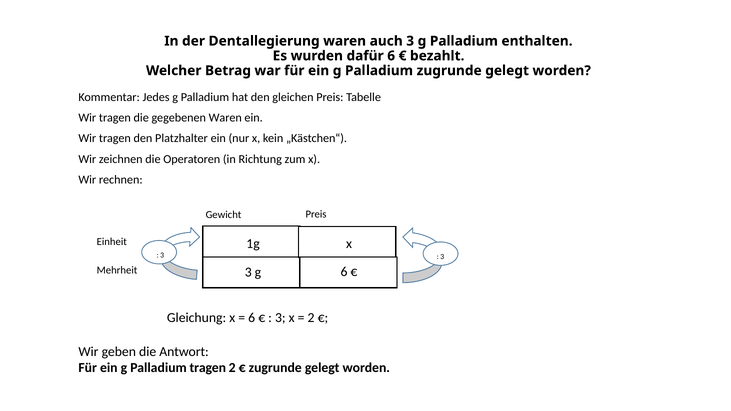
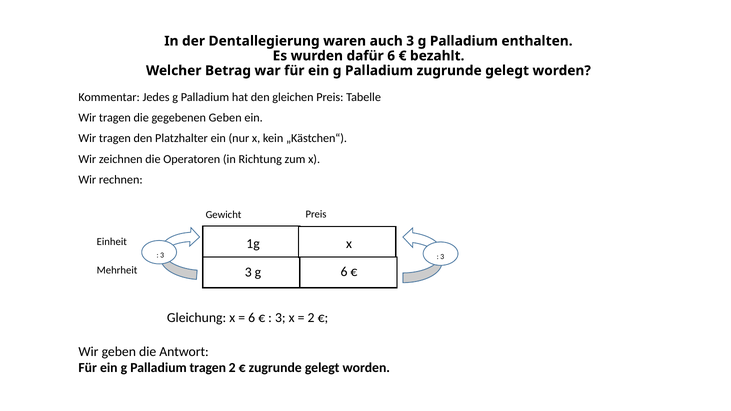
gegebenen Waren: Waren -> Geben (225, 118)
